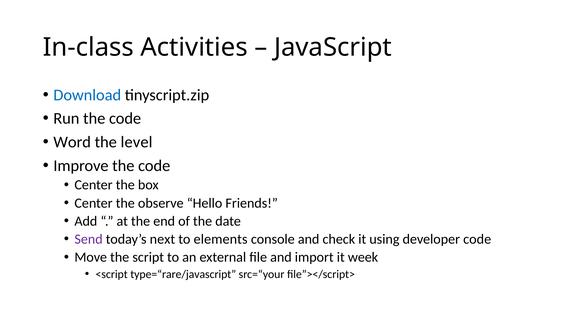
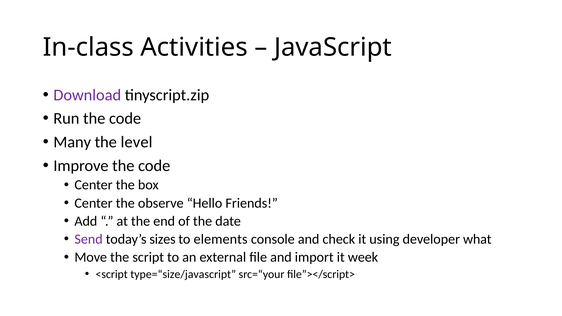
Download colour: blue -> purple (87, 95)
Word: Word -> Many (72, 142)
next: next -> sizes (163, 239)
developer code: code -> what (477, 239)
type=“rare/javascript: type=“rare/javascript -> type=“size/javascript (183, 274)
